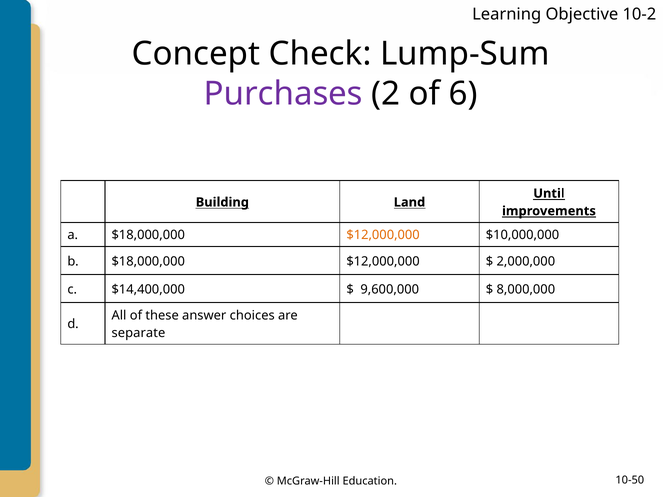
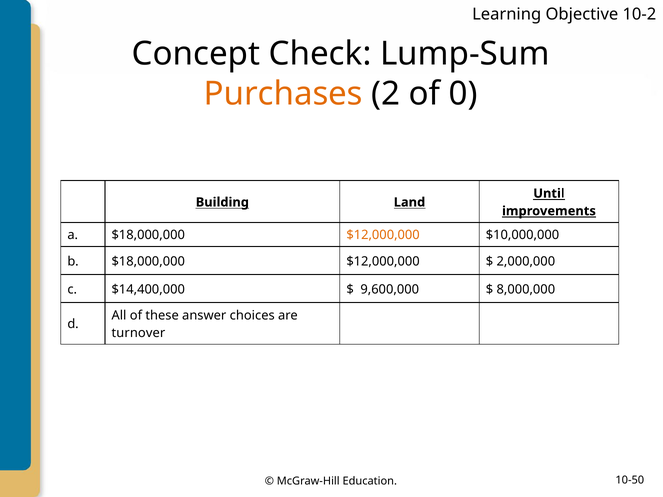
Purchases colour: purple -> orange (283, 94)
6: 6 -> 0 (463, 94)
separate: separate -> turnover (138, 333)
